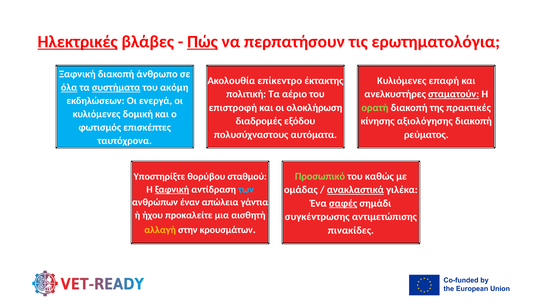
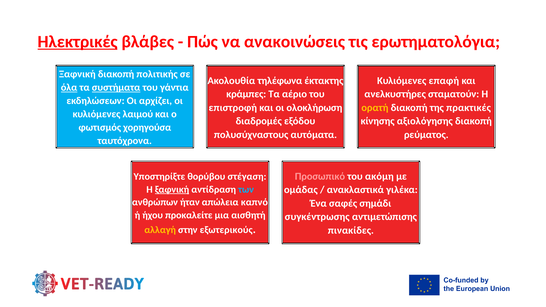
Πώς underline: present -> none (202, 42)
περπατήσουν: περπατήσουν -> ανακοινώσεις (294, 42)
άνθρωπο: άνθρωπο -> πολιτικής (157, 74)
επίκεντρο: επίκεντρο -> τηλέφωνα (280, 81)
ακόμη: ακόμη -> γάντια (174, 88)
πολιτική: πολιτική -> κράμπες (246, 94)
σταματούν underline: present -> none (454, 94)
ενεργά: ενεργά -> αρχίζει (156, 101)
ορατή colour: light green -> yellow (375, 108)
δομική: δομική -> λαιμού (138, 114)
επισκέπτες: επισκέπτες -> χορηγούσα (147, 127)
Προσωπικό colour: light green -> pink (320, 176)
καθώς: καθώς -> ακόμη (379, 176)
σταθμού: σταθμού -> στέγαση (247, 177)
ανακλαστικά underline: present -> none (355, 190)
έναν: έναν -> ήταν (190, 202)
γάντια: γάντια -> καπνό (254, 202)
σαφές underline: present -> none (343, 203)
κρουσμάτων: κρουσμάτων -> εξωτερικούς (226, 230)
